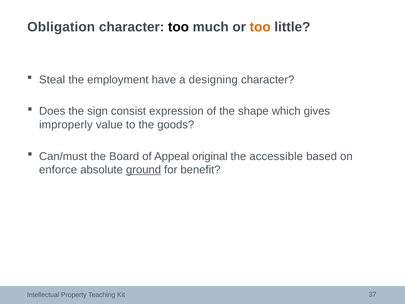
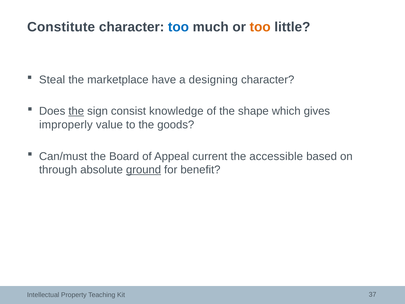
Obligation: Obligation -> Constitute (61, 27)
too colour: black -> blue (178, 27)
employment: employment -> marketplace (118, 80)
the underline: none -> present (76, 111)
expression: expression -> knowledge (176, 111)
original: original -> current (210, 156)
enforce: enforce -> through (58, 170)
